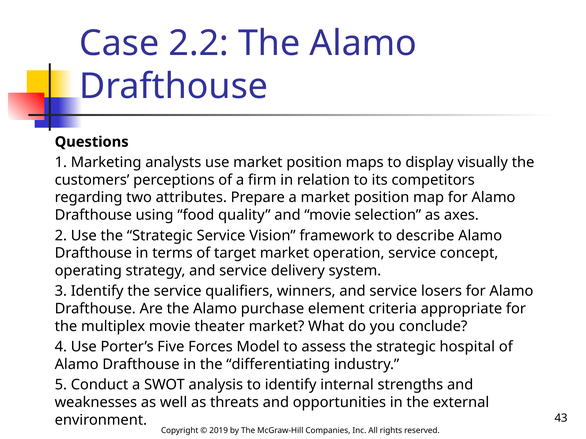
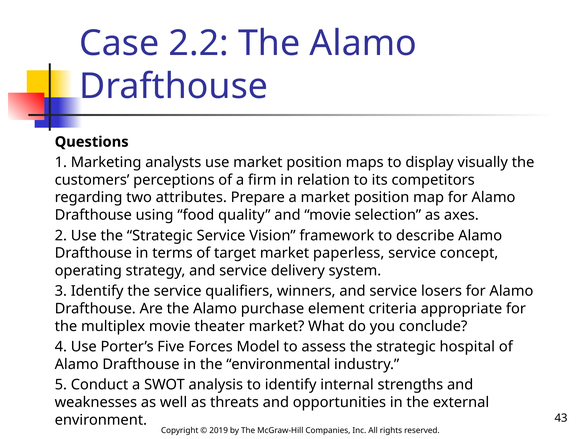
operation: operation -> paperless (349, 253)
differentiating: differentiating -> environmental (278, 365)
